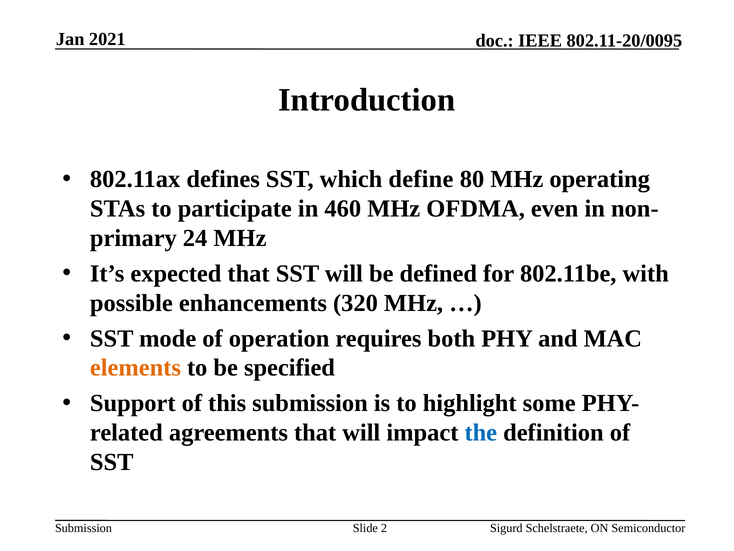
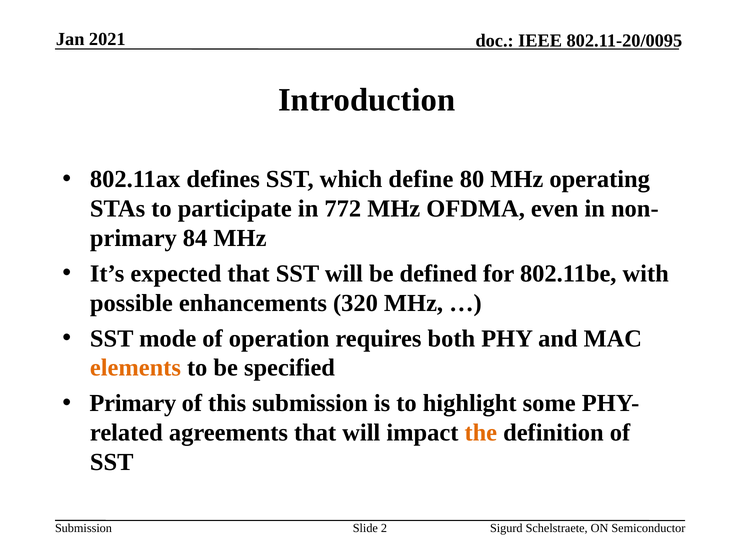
460: 460 -> 772 (343, 208)
24: 24 -> 84 (195, 238)
Support: Support -> Primary (133, 403)
the colour: blue -> orange (481, 432)
